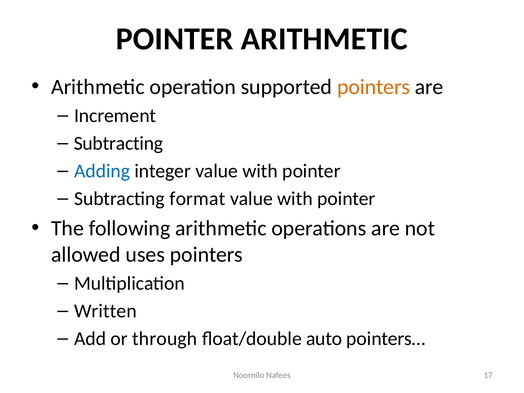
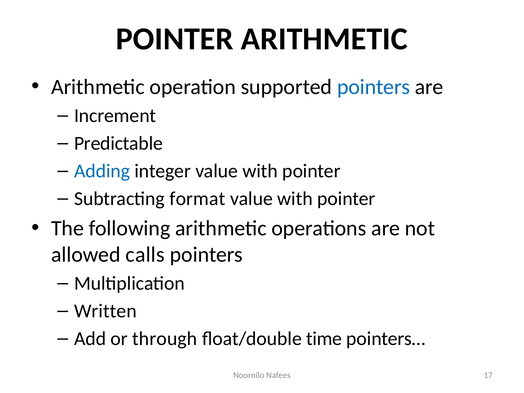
pointers colour: orange -> blue (374, 87)
Subtracting: Subtracting -> Predictable (118, 143)
uses: uses -> calls (145, 255)
auto: auto -> time (324, 339)
